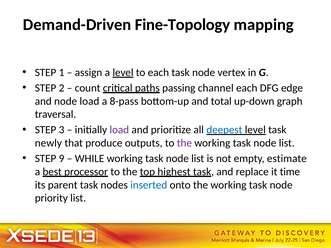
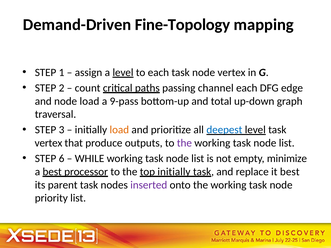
8-pass: 8-pass -> 9-pass (124, 101)
load colour: purple -> orange (119, 130)
newly: newly -> vertex (48, 143)
9: 9 -> 6 (62, 159)
estimate: estimate -> minimize (287, 159)
top highest: highest -> initially (174, 172)
it time: time -> best (290, 172)
inserted colour: blue -> purple (149, 185)
